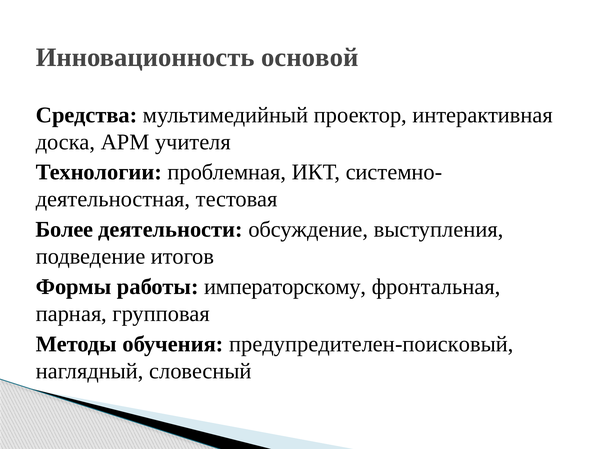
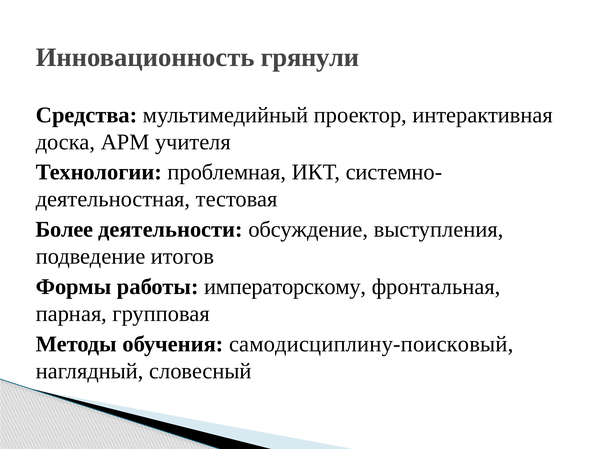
основой: основой -> грянули (310, 57)
предупредителен-поисковый: предупредителен-поисковый -> самодисциплину-поисковый (371, 344)
